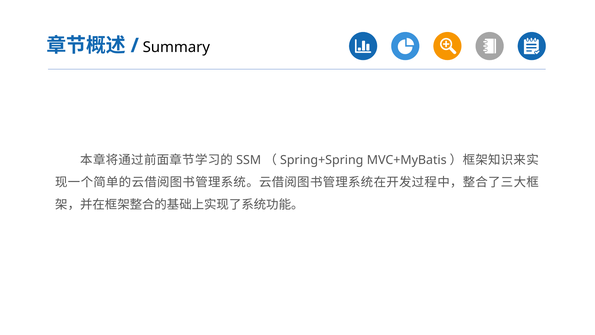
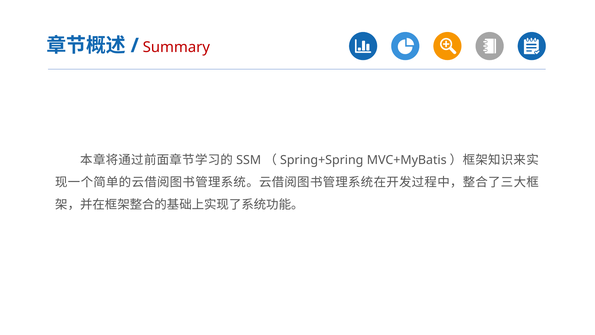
Summary colour: black -> red (176, 47)
